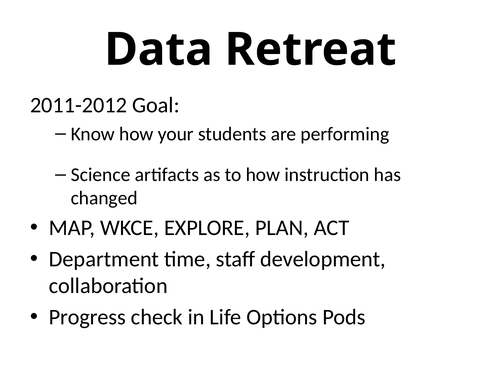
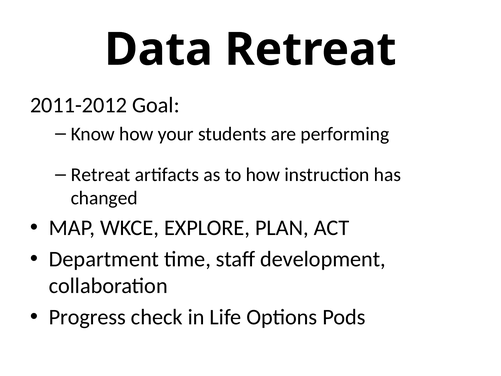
Science: Science -> Retreat (101, 175)
